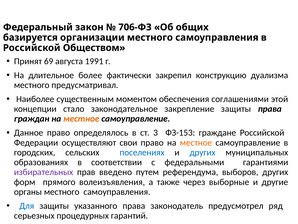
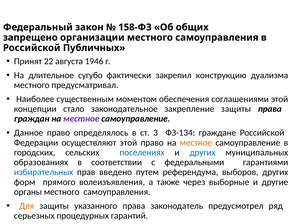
706-ФЗ: 706-ФЗ -> 158-ФЗ (135, 27)
базируется: базируется -> запрещено (30, 37)
Обществом: Обществом -> Публичных (94, 48)
69: 69 -> 22 (49, 61)
1991: 1991 -> 1946 (94, 61)
более: более -> сугубо (90, 75)
местное colour: orange -> purple (81, 118)
ФЗ-153: ФЗ-153 -> ФЗ-134 (180, 132)
осуществляют свои: свои -> этой (128, 142)
избирательных colour: purple -> blue (44, 172)
Для colour: blue -> orange (27, 205)
